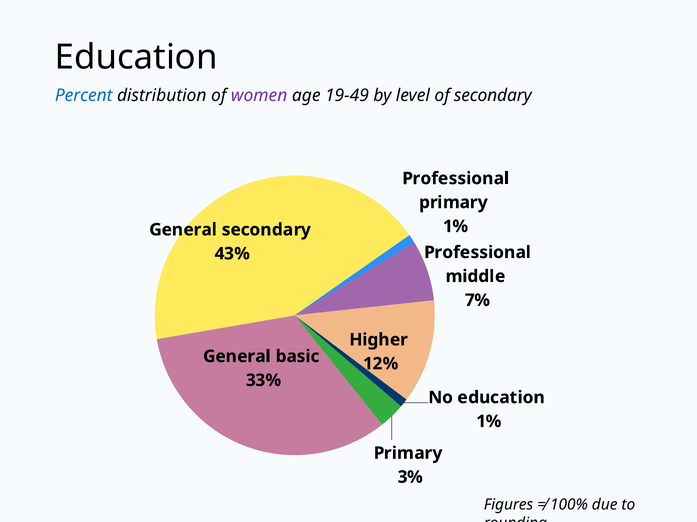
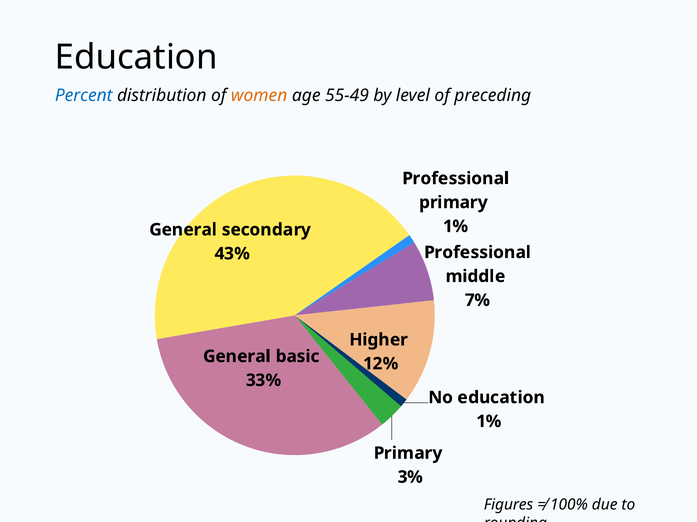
women colour: purple -> orange (259, 96)
19-49: 19-49 -> 55-49 (347, 96)
of secondary: secondary -> preceding (493, 96)
